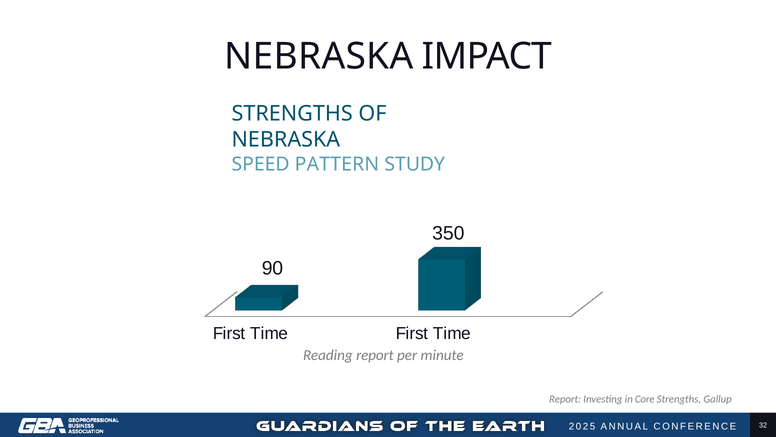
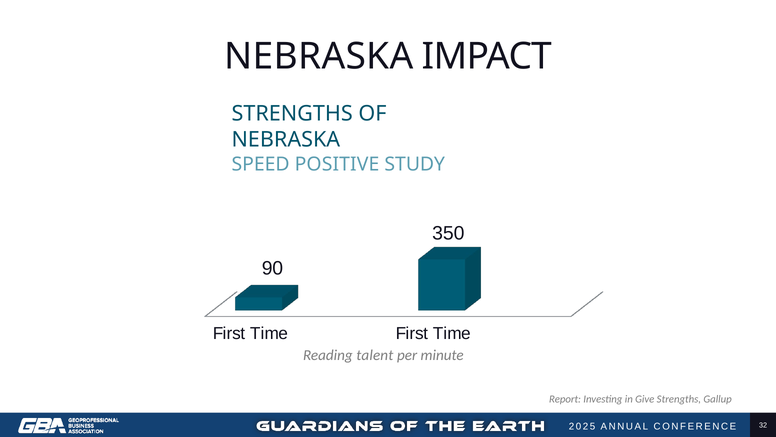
PATTERN: PATTERN -> POSITIVE (337, 164)
Reading report: report -> talent (375, 355)
Core: Core -> Give (645, 399)
